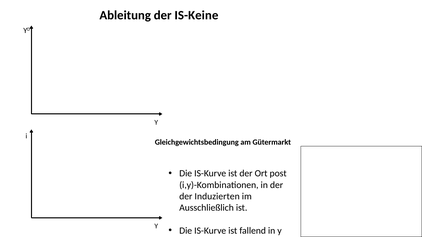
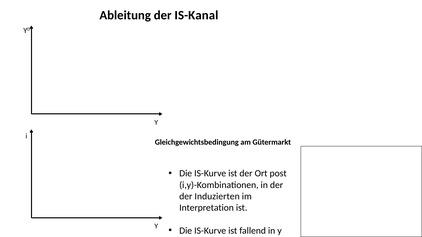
IS-Keine: IS-Keine -> IS-Kanal (196, 15)
Ausschließlich: Ausschließlich -> Interpretation (207, 208)
